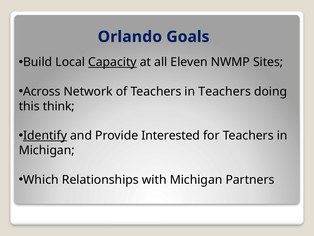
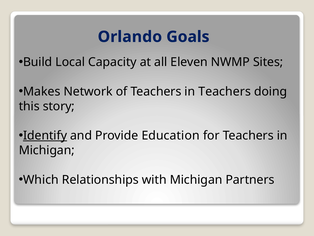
Capacity underline: present -> none (112, 62)
Across: Across -> Makes (42, 91)
think: think -> story (59, 106)
Interested: Interested -> Education (171, 135)
